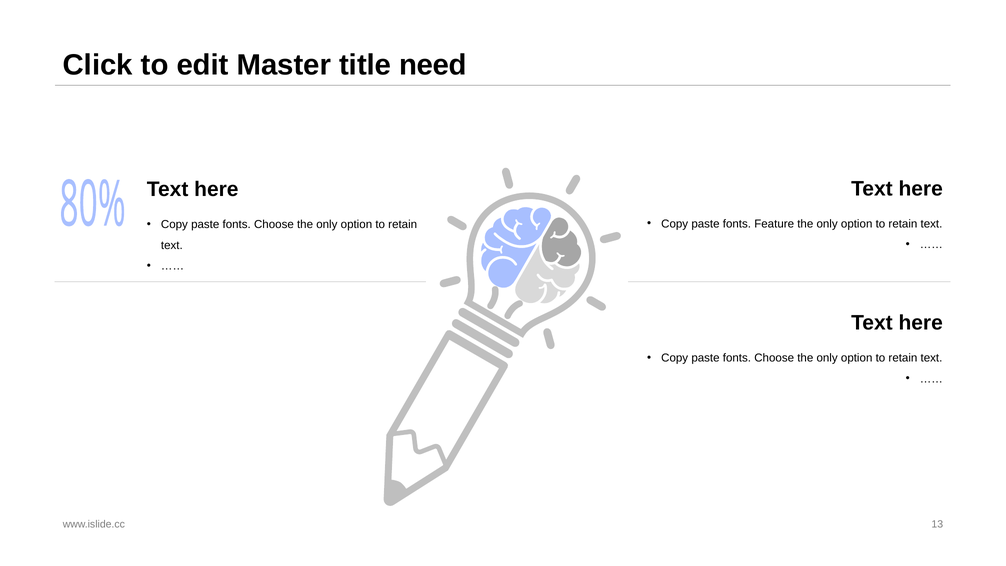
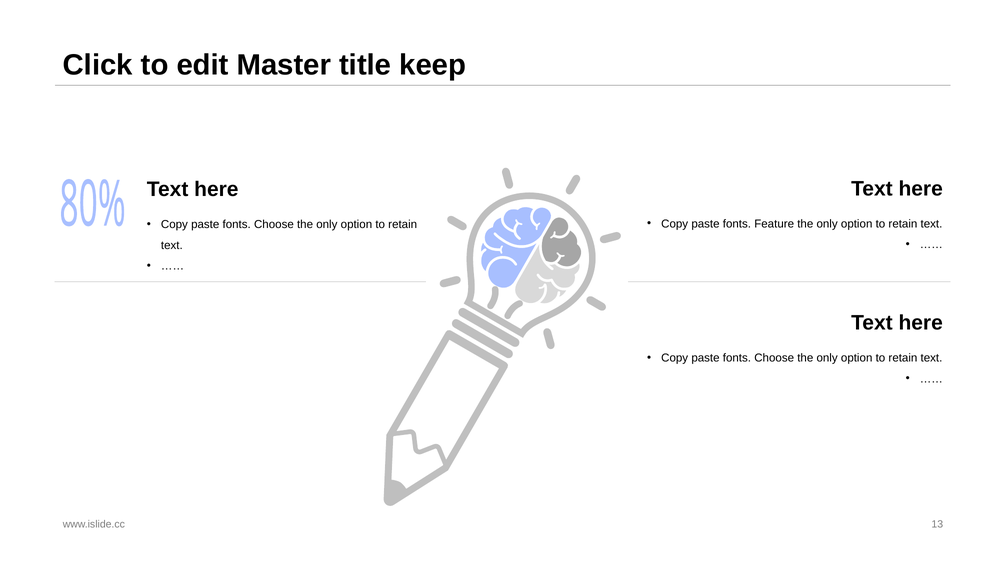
need: need -> keep (433, 65)
